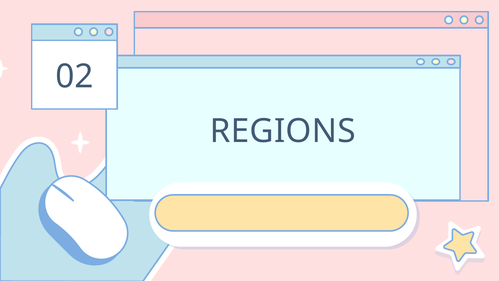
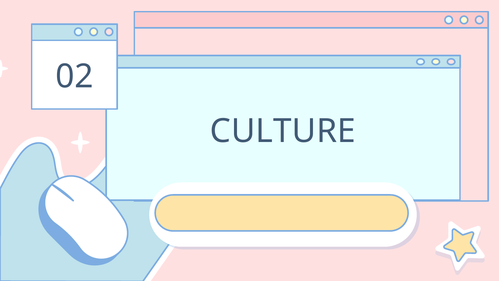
REGIONS: REGIONS -> CULTURE (283, 131)
